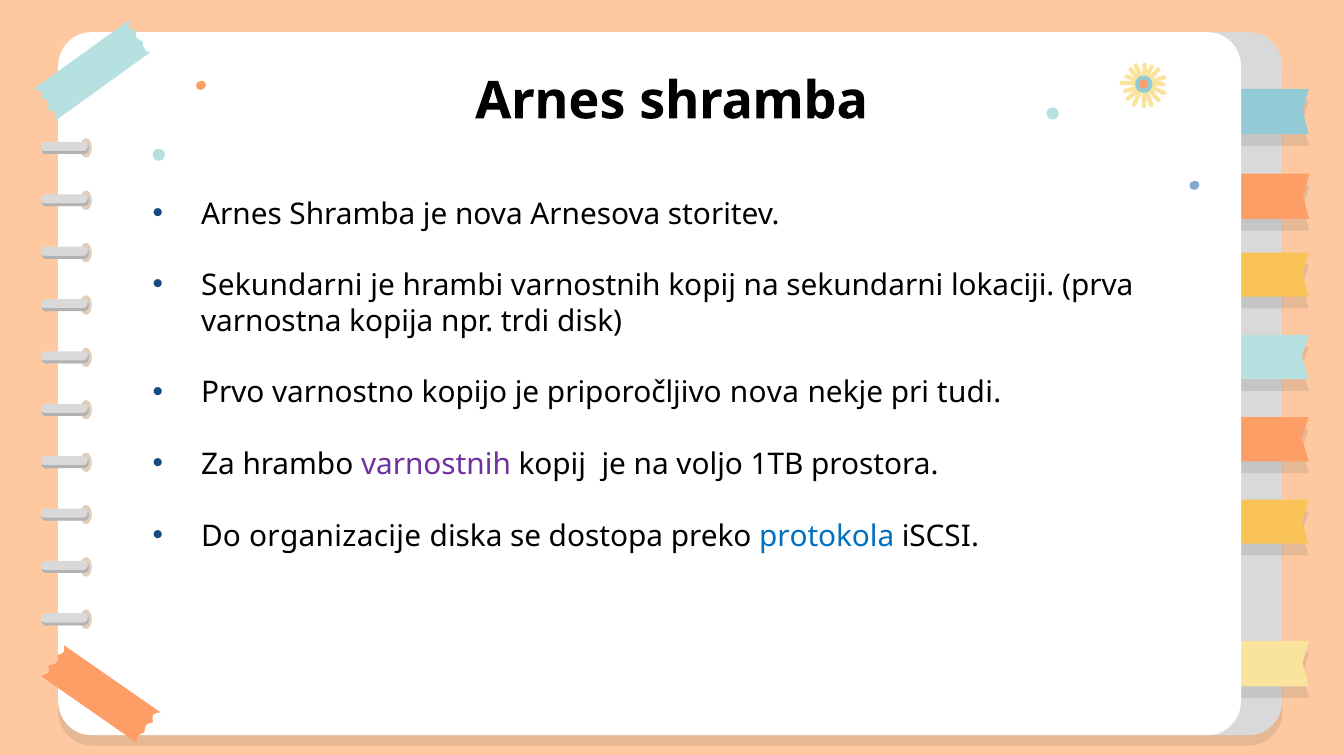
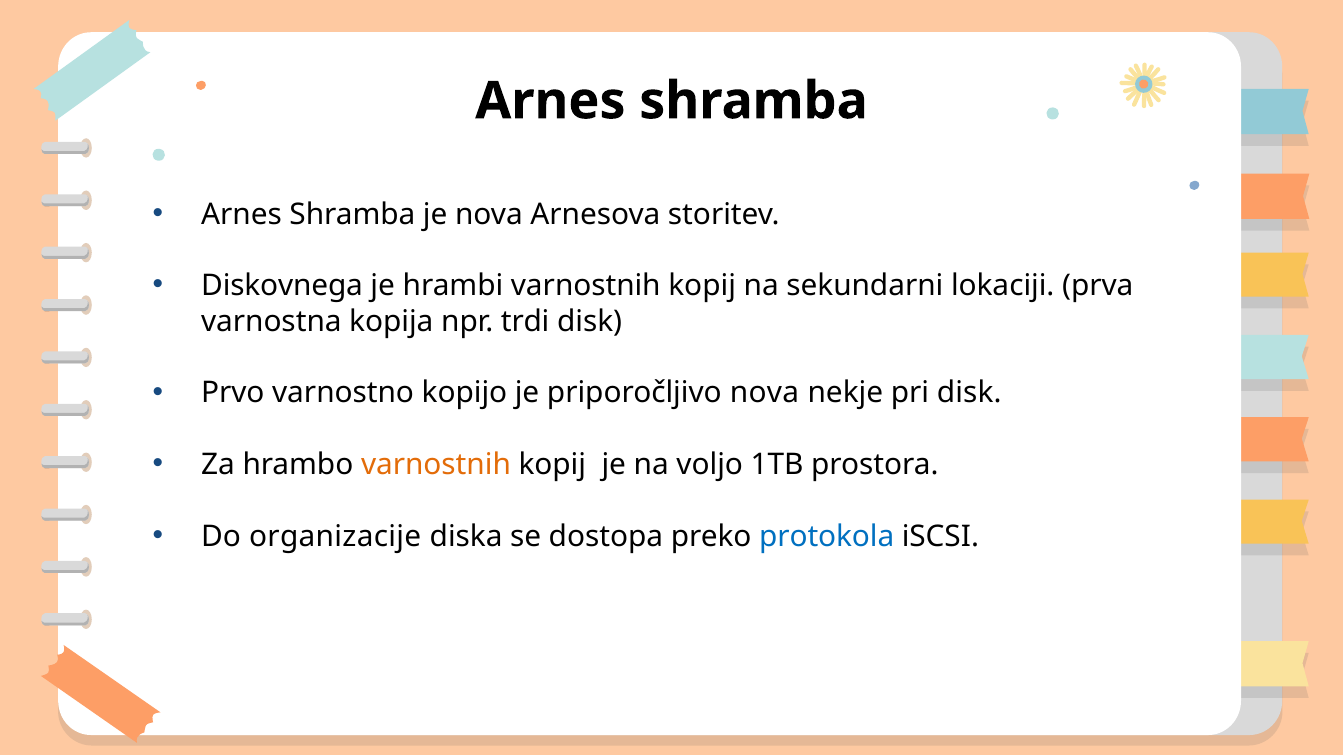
Sekundarni: Sekundarni -> Diskovnega (282, 286)
pri tudi: tudi -> disk (969, 393)
varnostnih colour: purple -> orange (436, 465)
